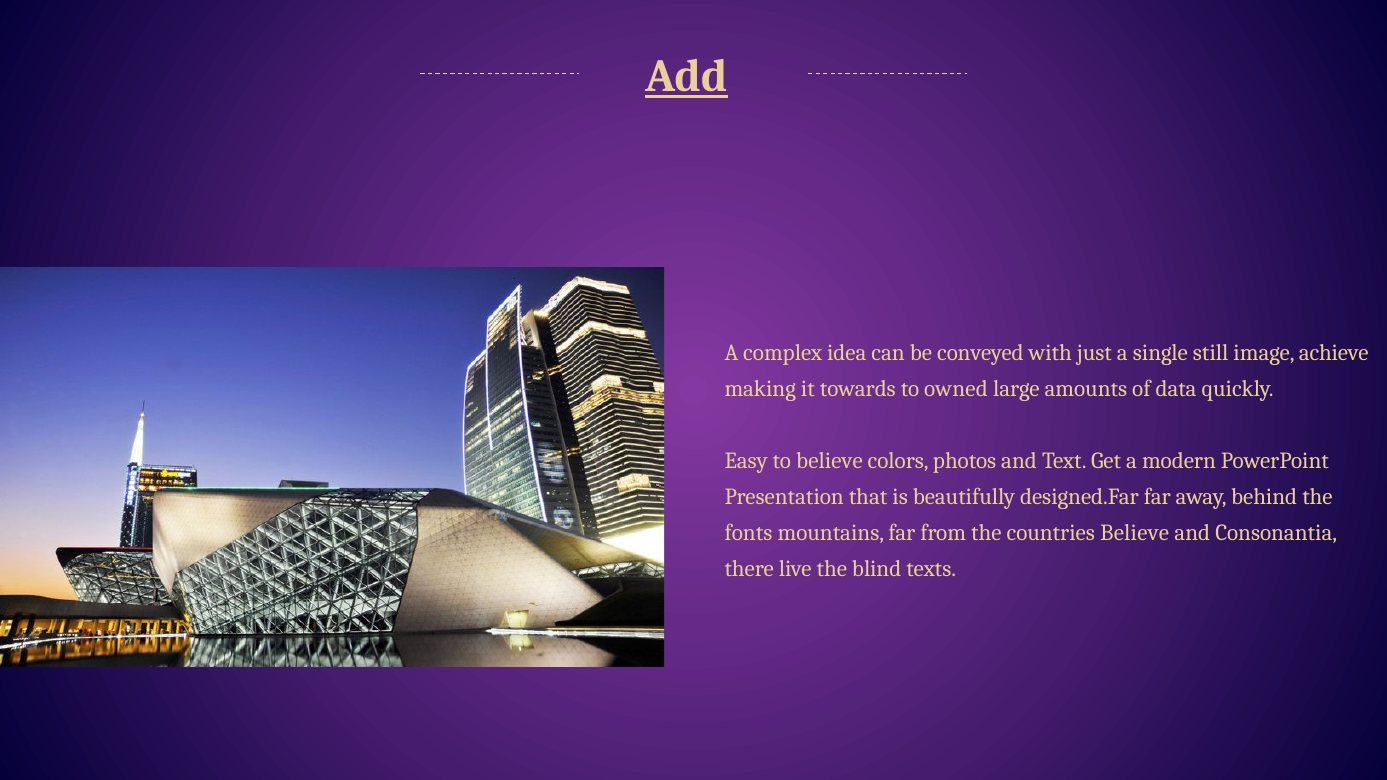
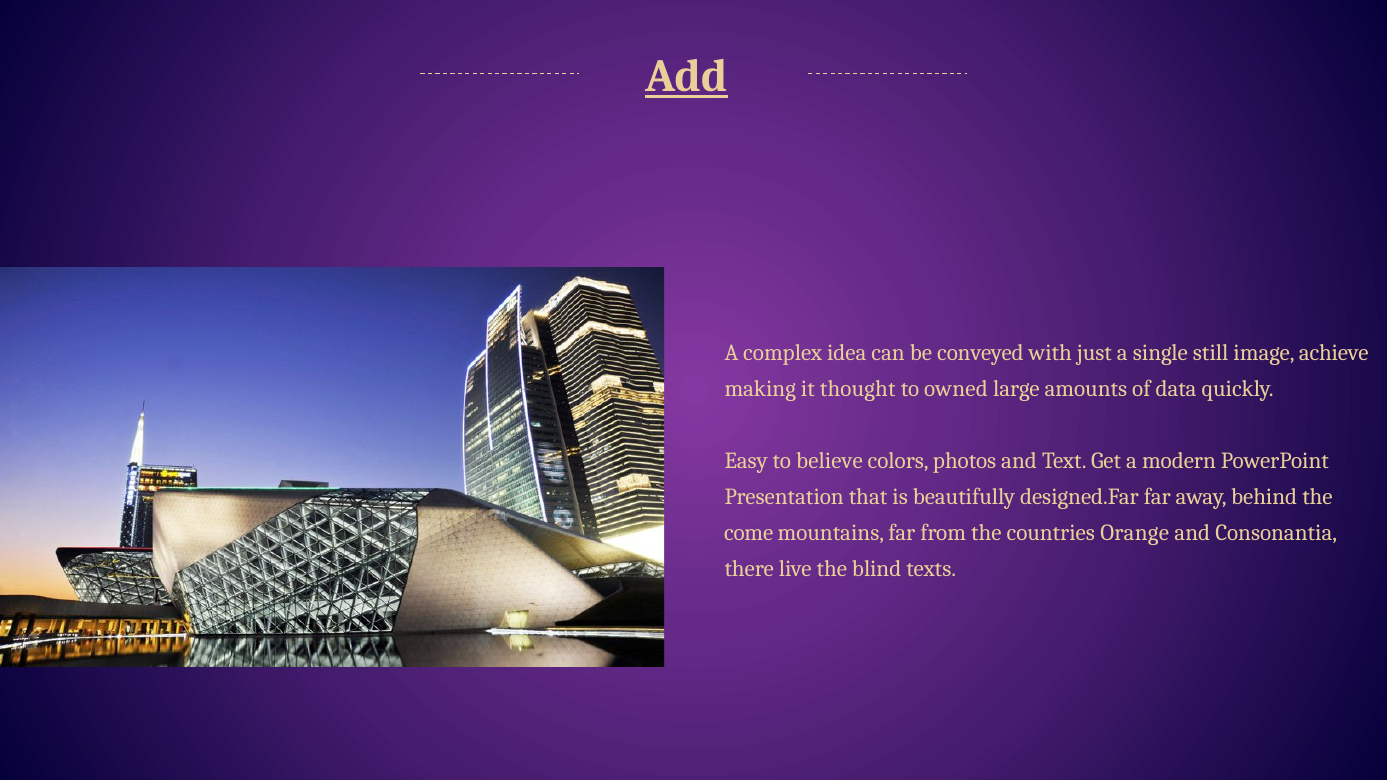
towards: towards -> thought (858, 389)
fonts: fonts -> come (749, 533)
countries Believe: Believe -> Orange (1135, 533)
